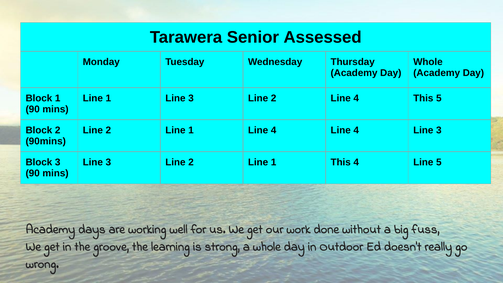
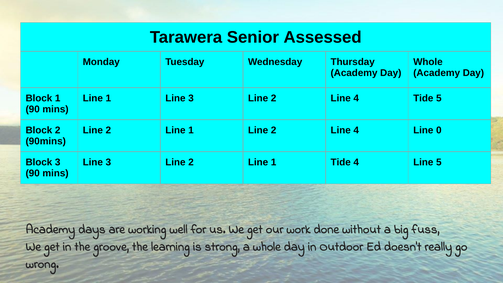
4 This: This -> Tide (423, 98)
1 Line 4: 4 -> 2 (274, 130)
4 Line 3: 3 -> 0 (439, 130)
1 This: This -> Tide (341, 162)
